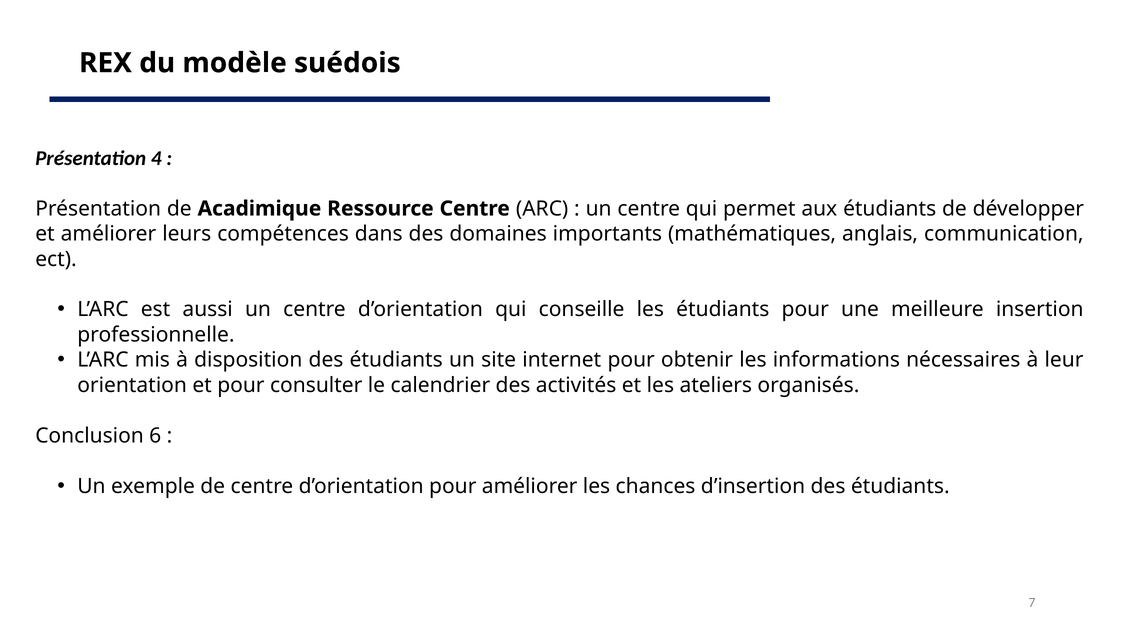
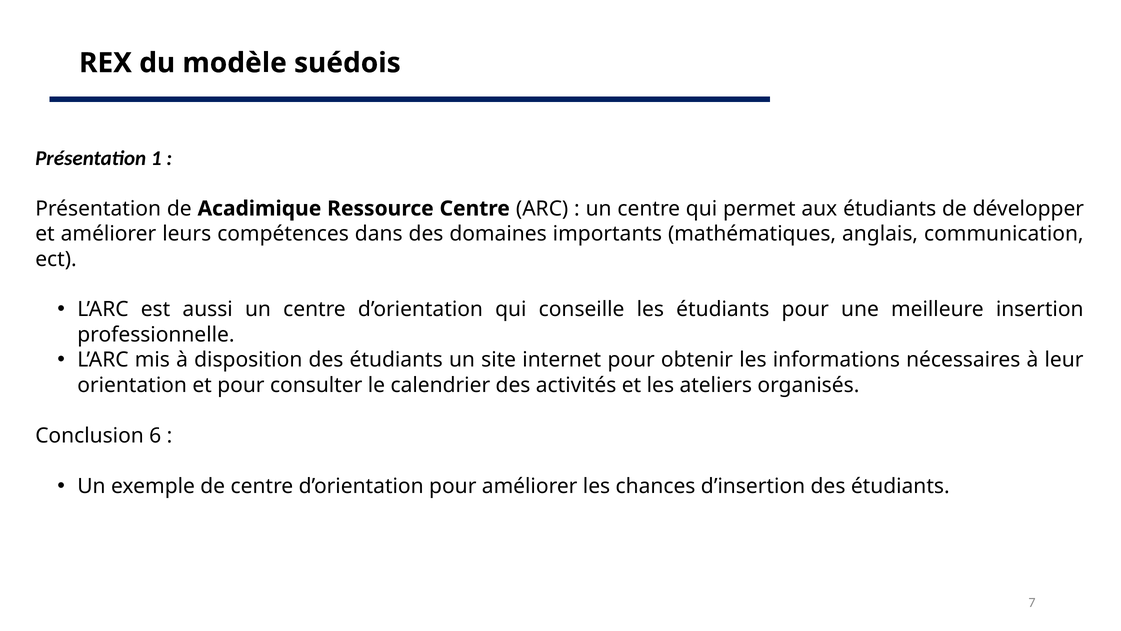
4: 4 -> 1 (156, 158)
